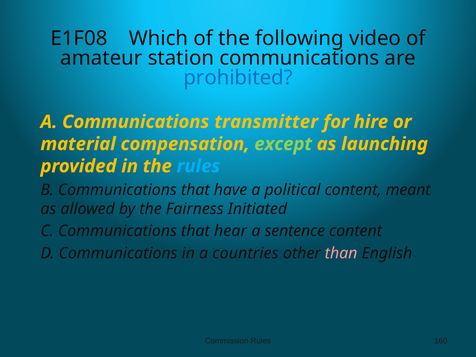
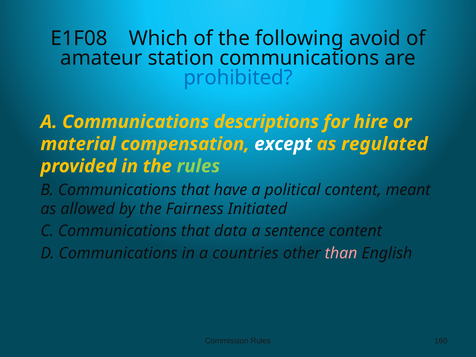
video: video -> avoid (375, 38)
transmitter: transmitter -> descriptions (266, 122)
except colour: light green -> white (283, 144)
launching: launching -> regulated (385, 144)
rules colour: light blue -> light green (198, 166)
hear: hear -> data (231, 231)
